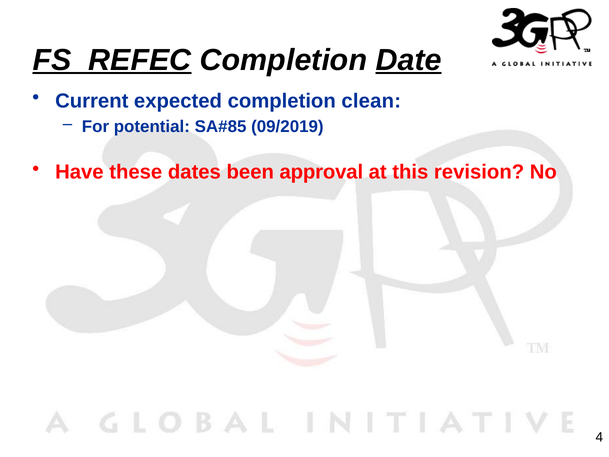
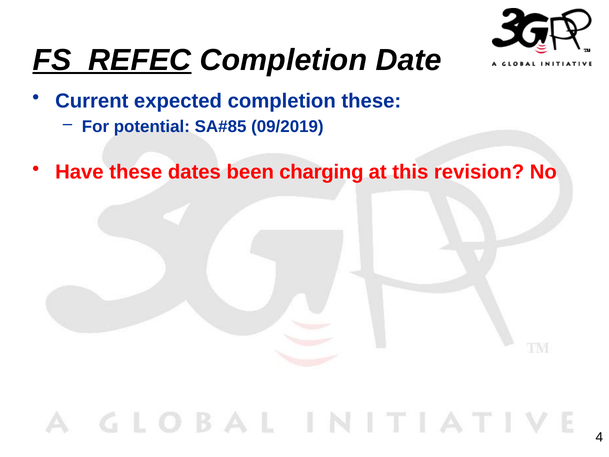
Date underline: present -> none (409, 60)
completion clean: clean -> these (371, 101)
approval: approval -> charging (321, 172)
